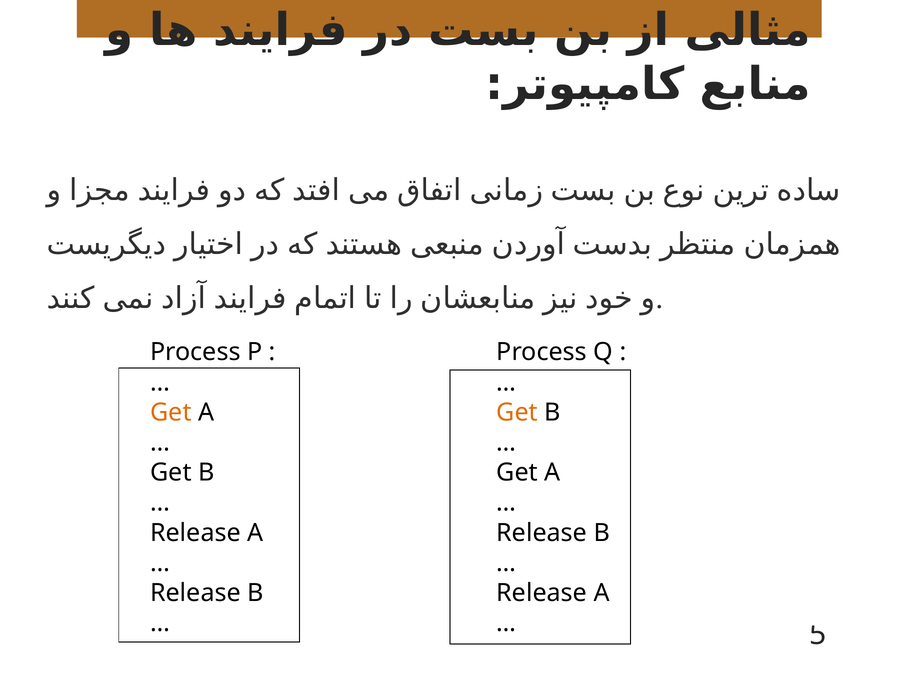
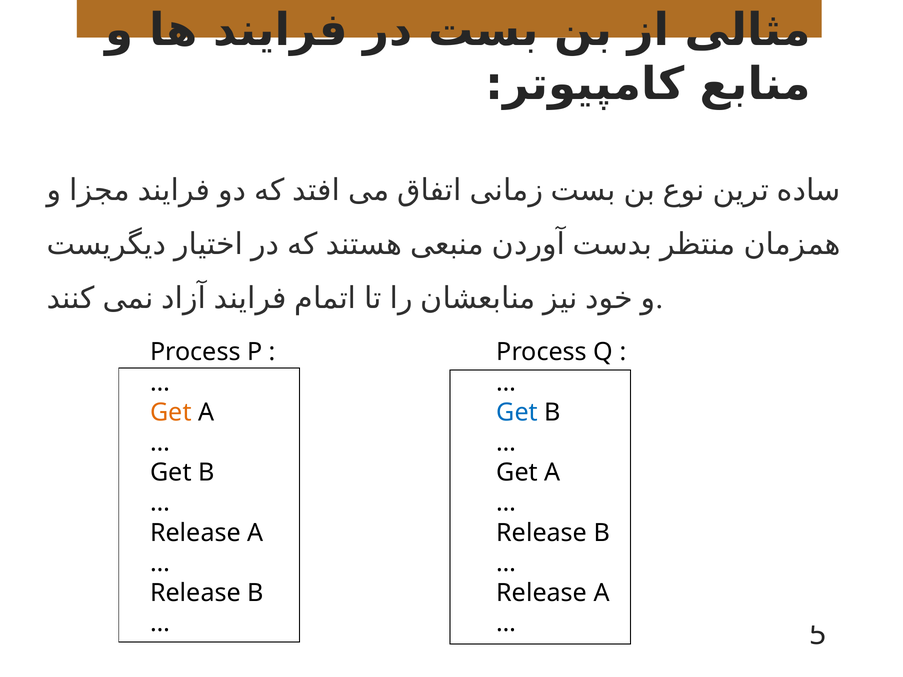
Get colour: orange -> blue (517, 413)
